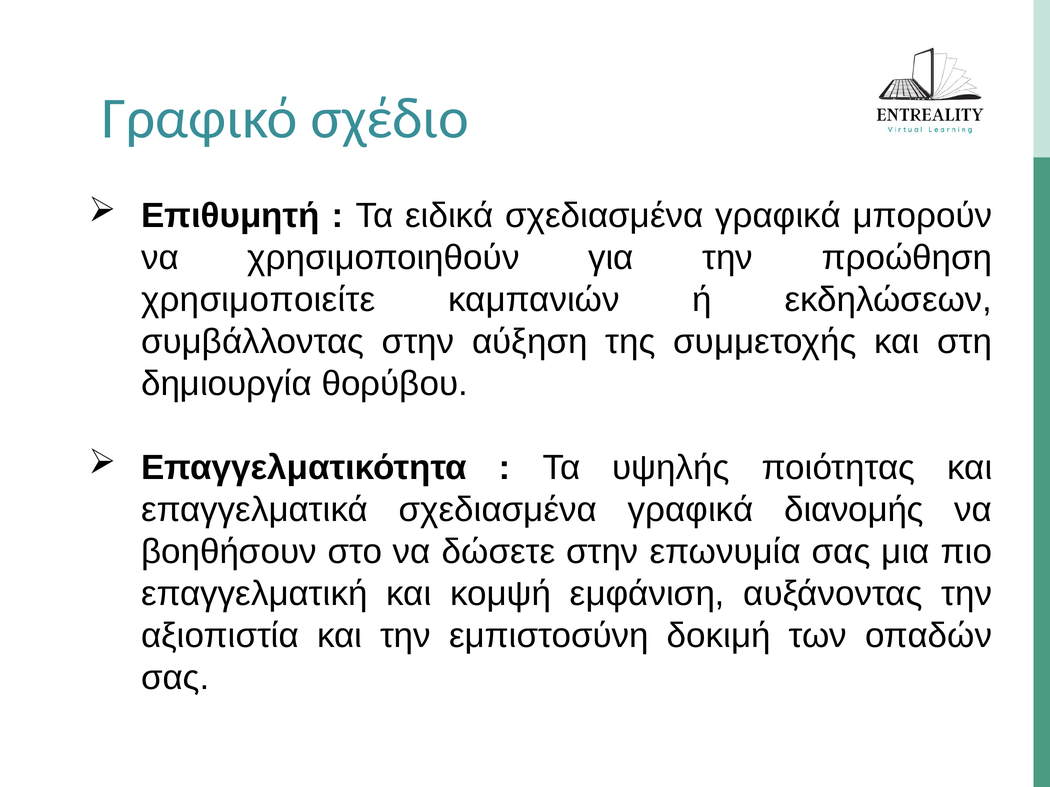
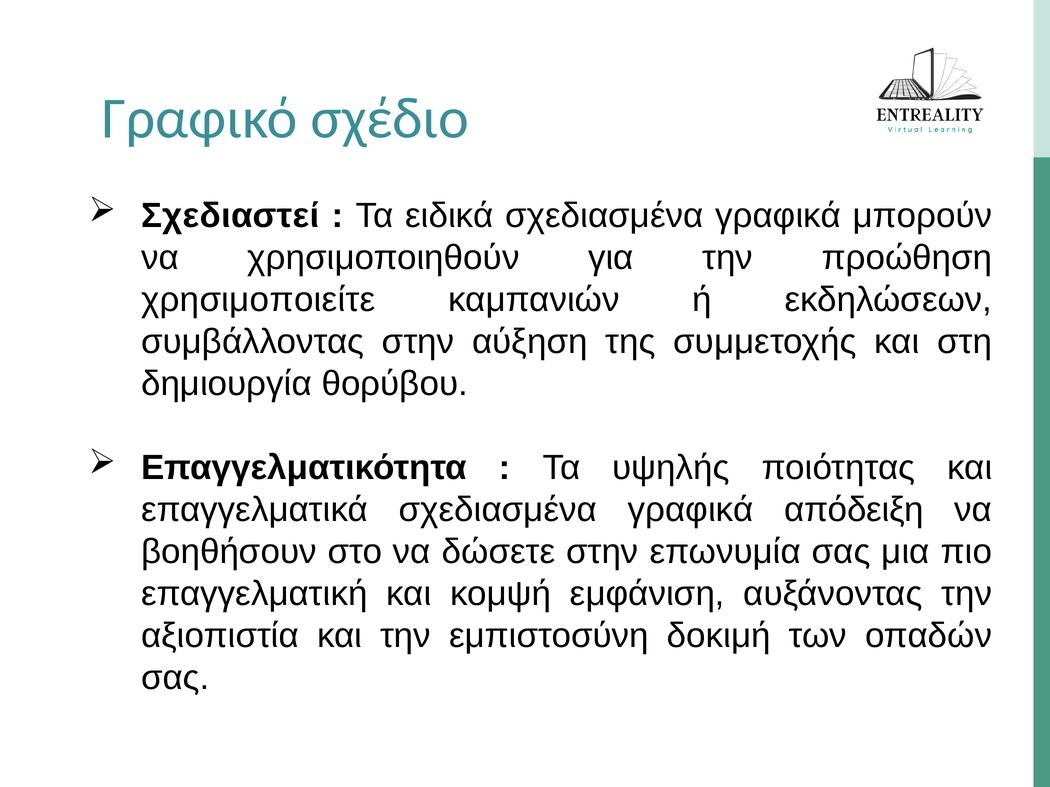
Επιθυμητή: Επιθυμητή -> Σχεδιαστεί (230, 216)
διανομής: διανομής -> απόδειξη (854, 510)
